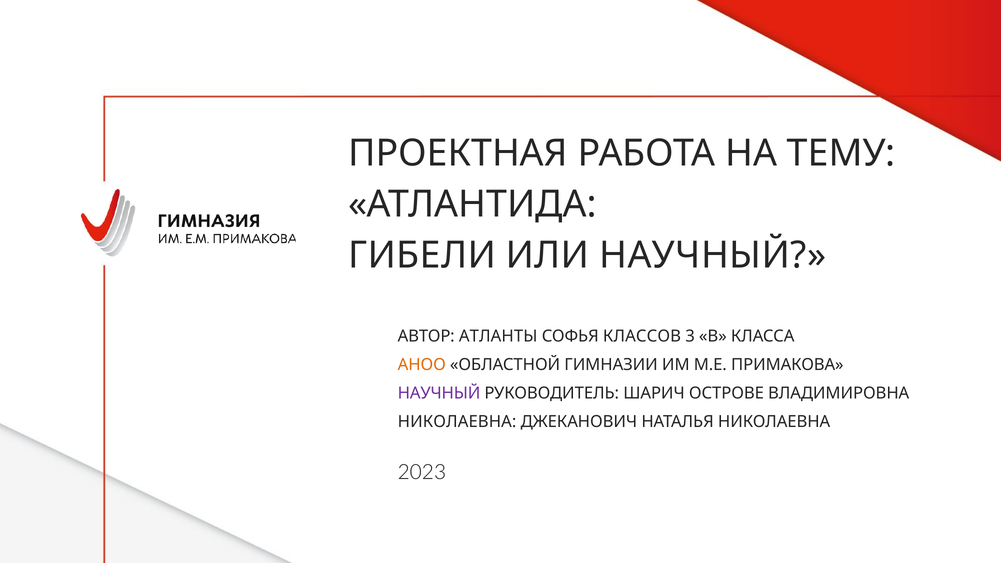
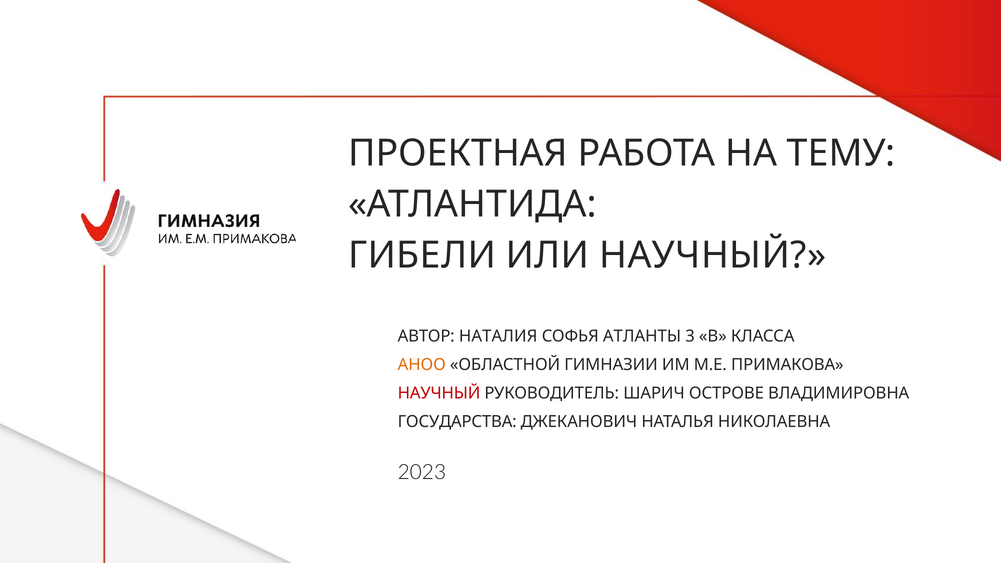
АТЛАНТЫ: АТЛАНТЫ -> НАТАЛИЯ (498, 336)
КЛАССОВ: КЛАССОВ -> АТЛАНТЫ (642, 336)
НАУЧНЫЙ colour: purple -> red (439, 393)
НИКОЛАЕВНА: НИКОЛАЕВНА -> ГОСУДАРСТВА (457, 422)
